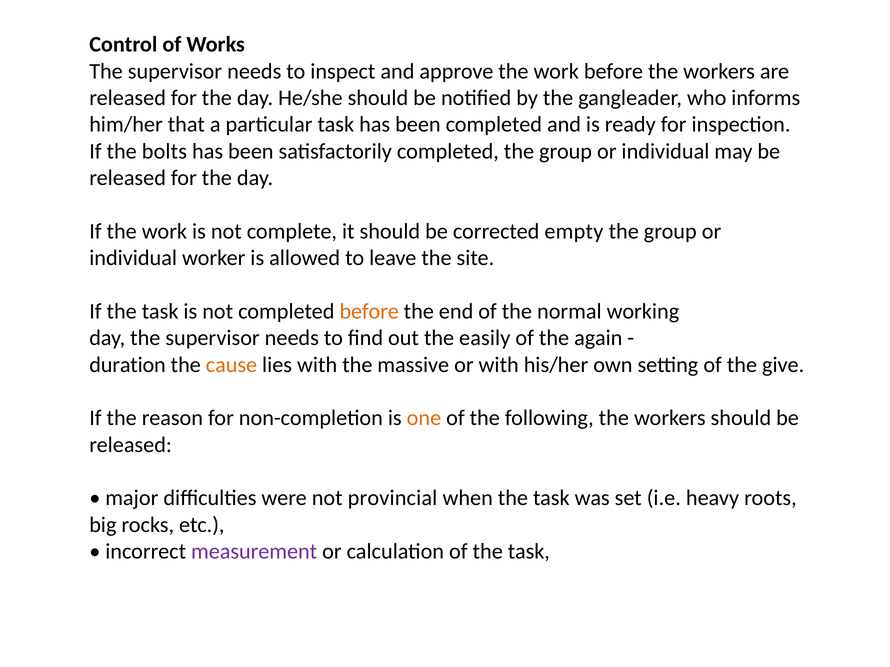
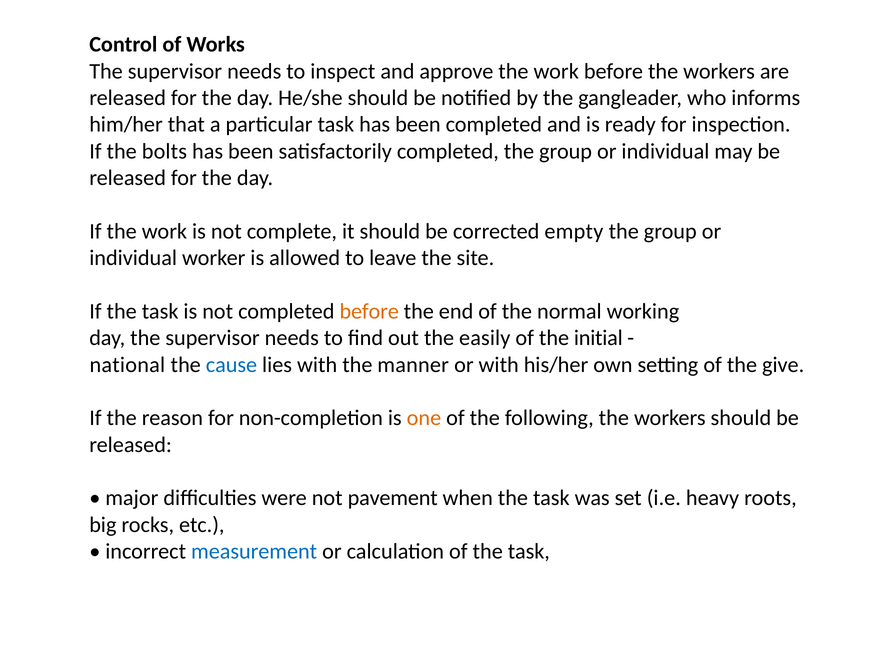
again: again -> initial (598, 338)
duration: duration -> national (127, 365)
cause colour: orange -> blue (231, 365)
massive: massive -> manner (413, 365)
provincial: provincial -> pavement (393, 499)
measurement colour: purple -> blue (254, 552)
